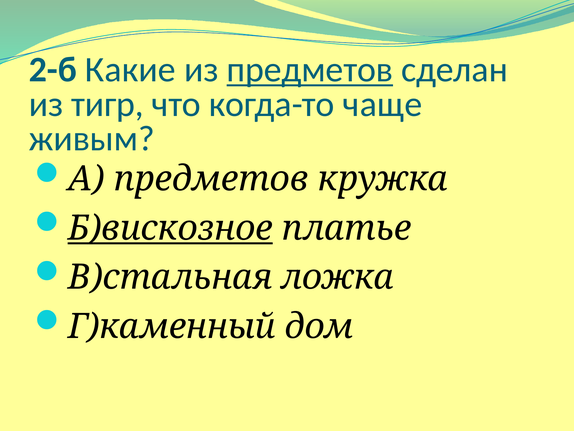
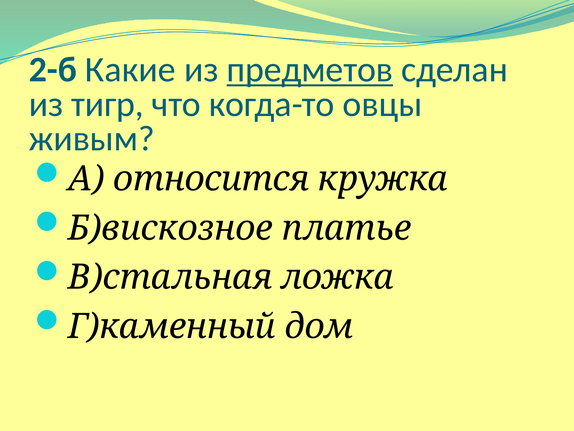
чаще: чаще -> овцы (382, 104)
А предметов: предметов -> относится (211, 179)
Б)вискозное underline: present -> none (170, 228)
